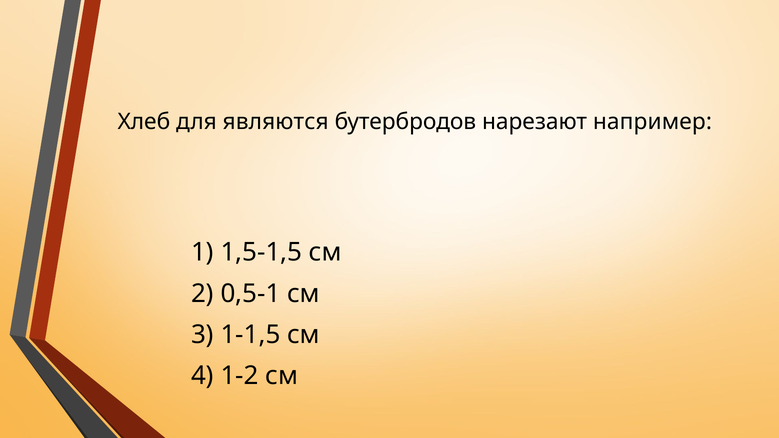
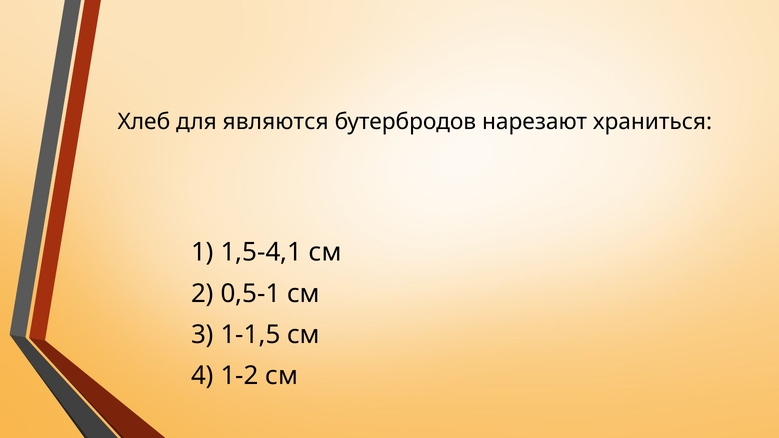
например: например -> храниться (653, 122)
1,5-1,5: 1,5-1,5 -> 1,5-4,1 (261, 252)
